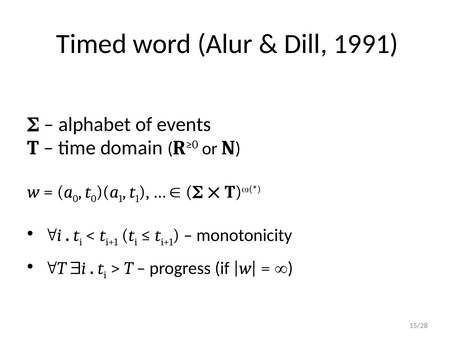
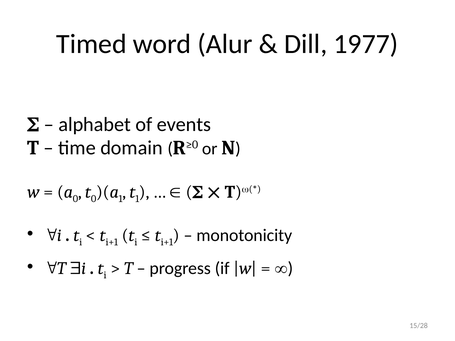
1991: 1991 -> 1977 (366, 44)
